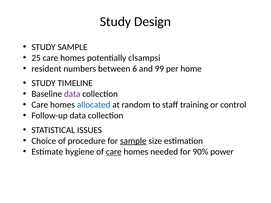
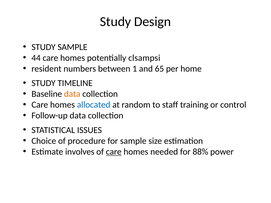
25: 25 -> 44 (36, 58)
6: 6 -> 1 (135, 69)
99: 99 -> 65 (159, 69)
data colour: purple -> orange (72, 94)
sample underline: present -> none (133, 141)
hygiene: hygiene -> involves (80, 152)
90%: 90% -> 88% (200, 152)
